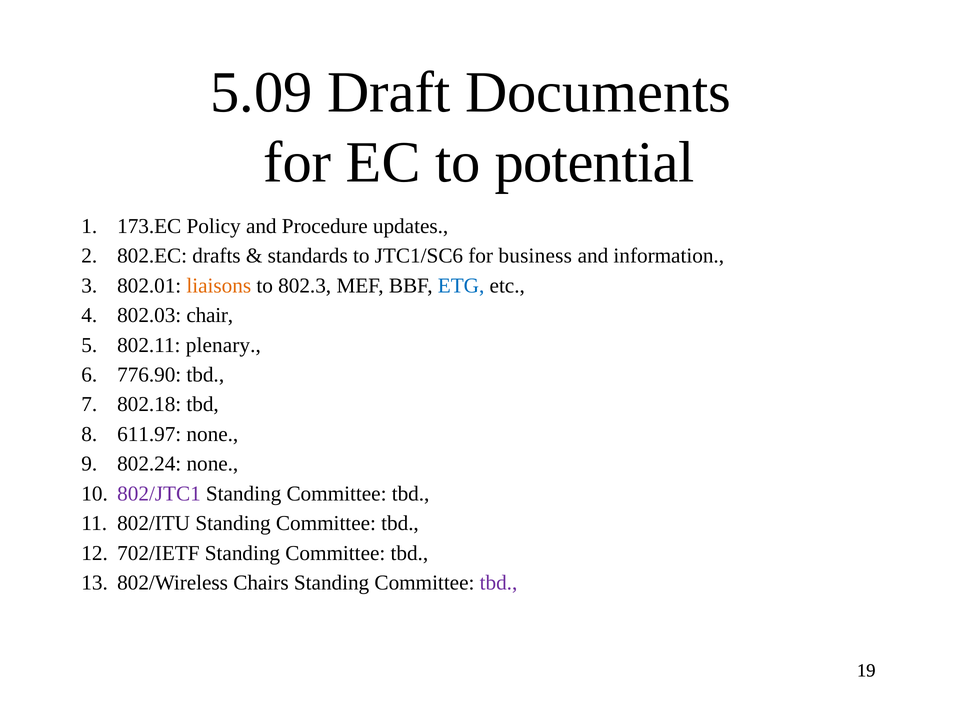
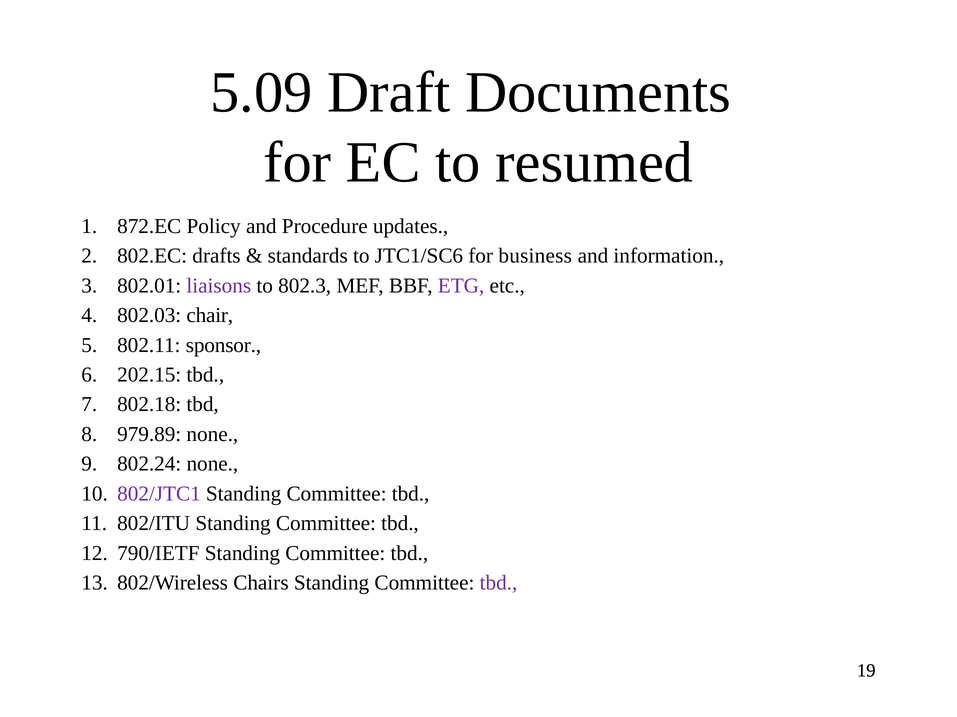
potential: potential -> resumed (594, 163)
173.EC: 173.EC -> 872.EC (149, 226)
liaisons colour: orange -> purple (219, 286)
ETG colour: blue -> purple (461, 286)
plenary: plenary -> sponsor (223, 345)
776.90: 776.90 -> 202.15 (149, 375)
611.97: 611.97 -> 979.89 (149, 435)
702/IETF: 702/IETF -> 790/IETF (158, 554)
